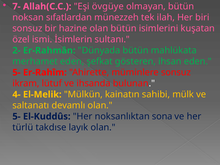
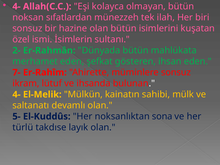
7-: 7- -> 4- (16, 6)
övgüye: övgüye -> kolayca (108, 6)
5-: 5- -> 7- (16, 72)
